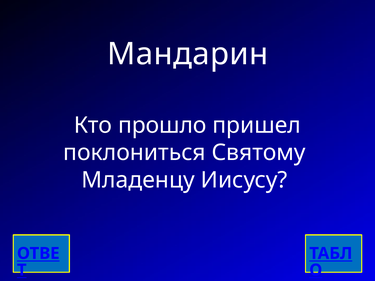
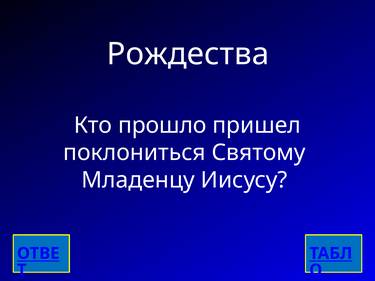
Мандарин: Мандарин -> Рождества (188, 54)
